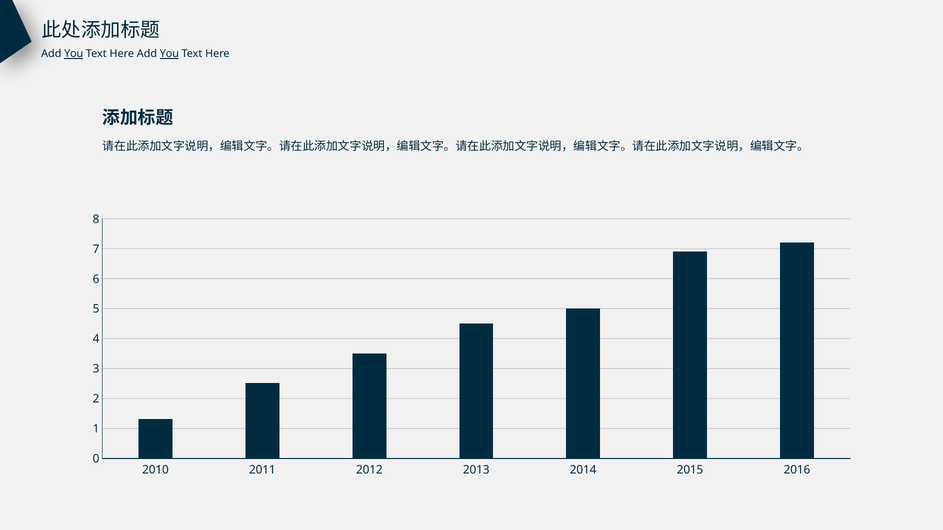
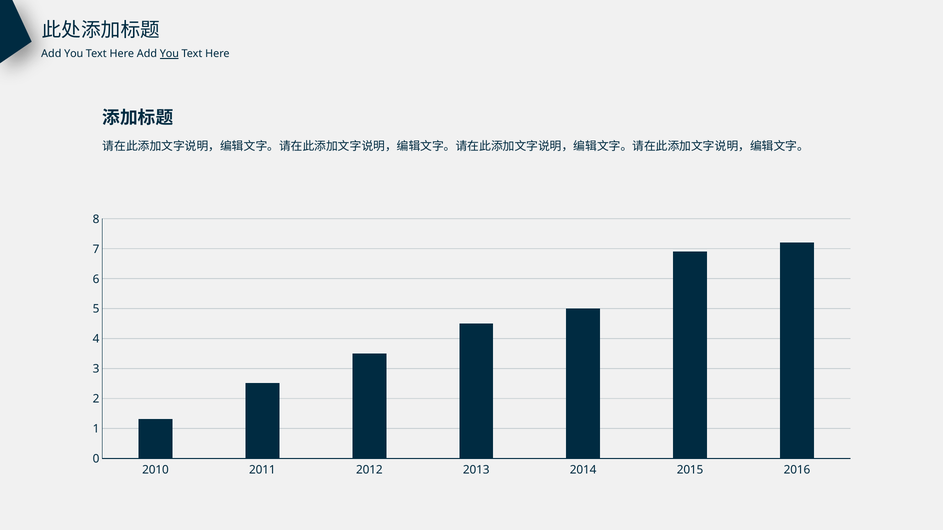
You underline: present -> none (74, 54)
